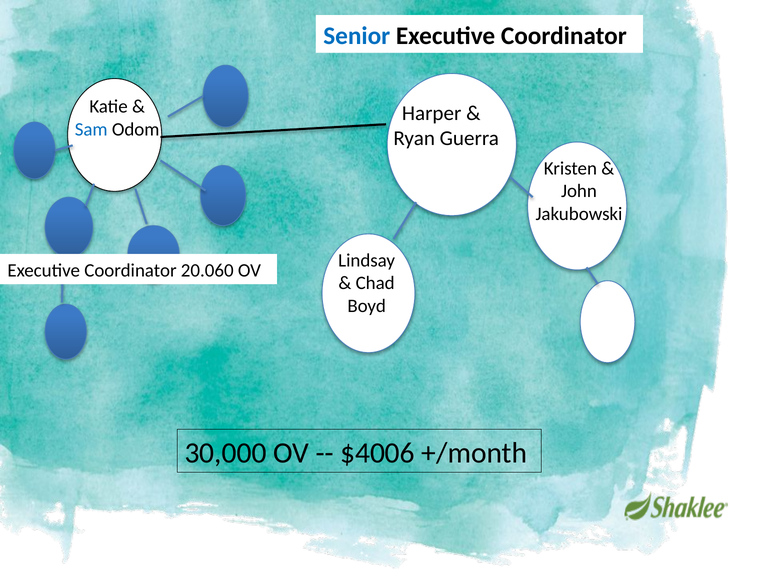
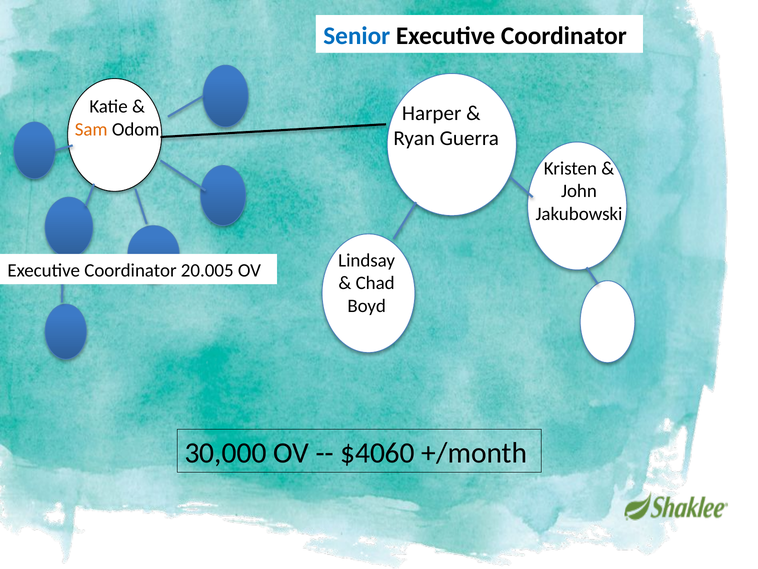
Sam colour: blue -> orange (91, 129)
20.060: 20.060 -> 20.005 (207, 270)
$4006: $4006 -> $4060 (377, 453)
